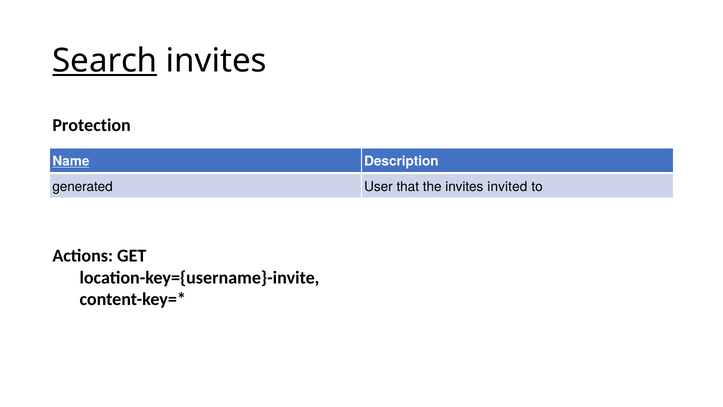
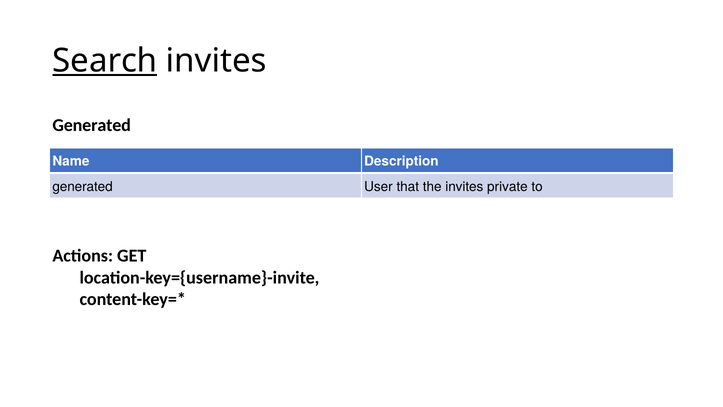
Protection: Protection -> Generated (92, 125)
Name underline: present -> none (71, 161)
invited: invited -> private (507, 186)
